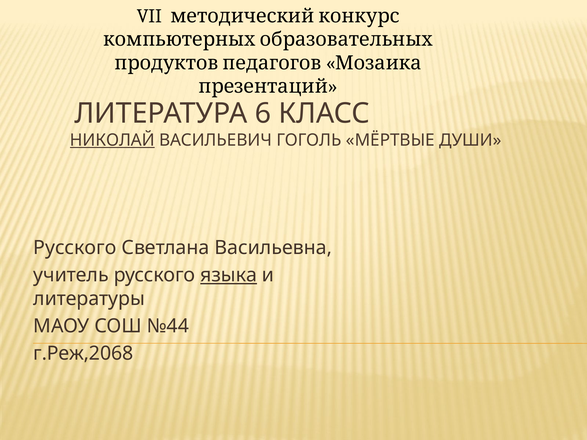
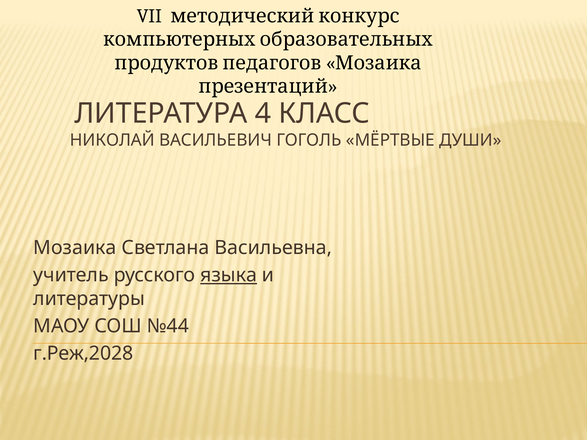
6: 6 -> 4 (263, 114)
НИКОЛАЙ underline: present -> none (112, 140)
Русского: Русского -> Мозаика (75, 248)
г.Реж,2068: г.Реж,2068 -> г.Реж,2028 (83, 354)
